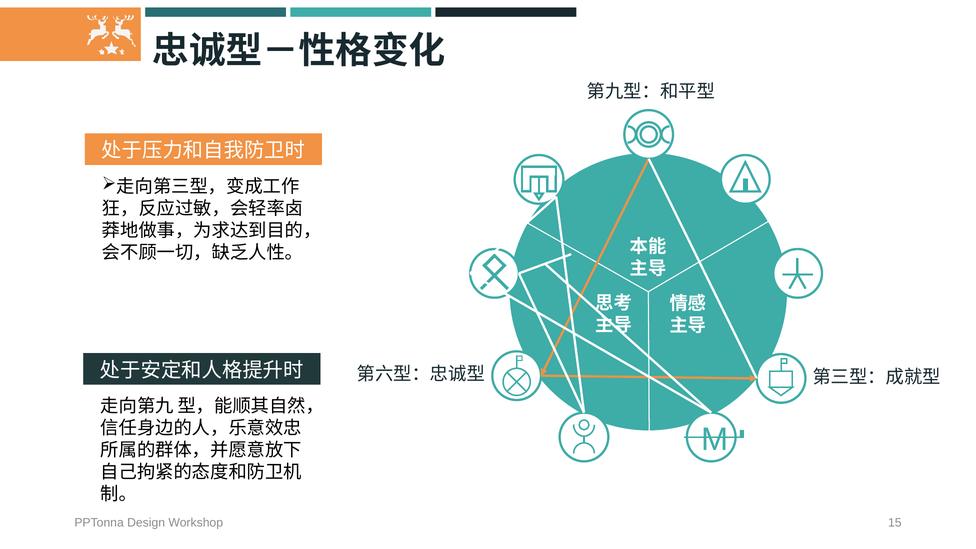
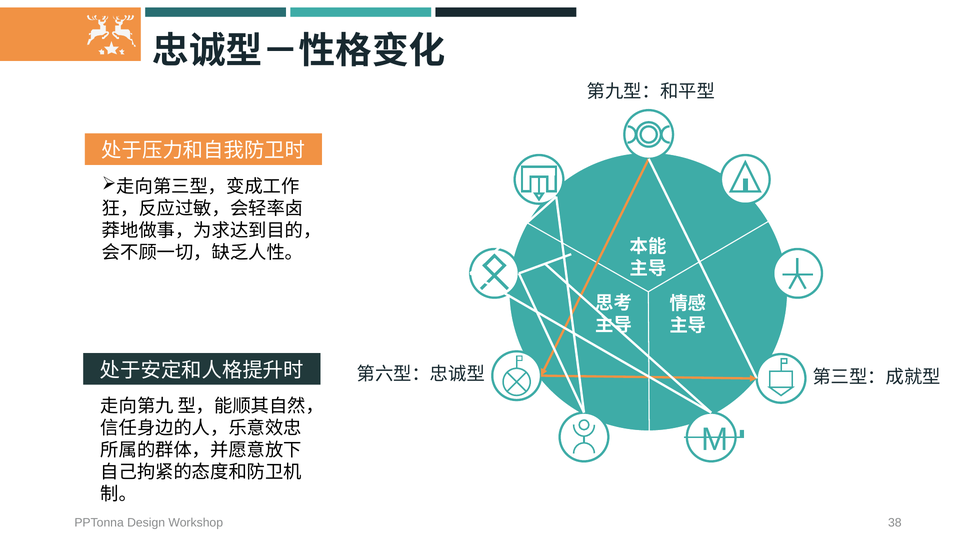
15: 15 -> 38 (895, 522)
